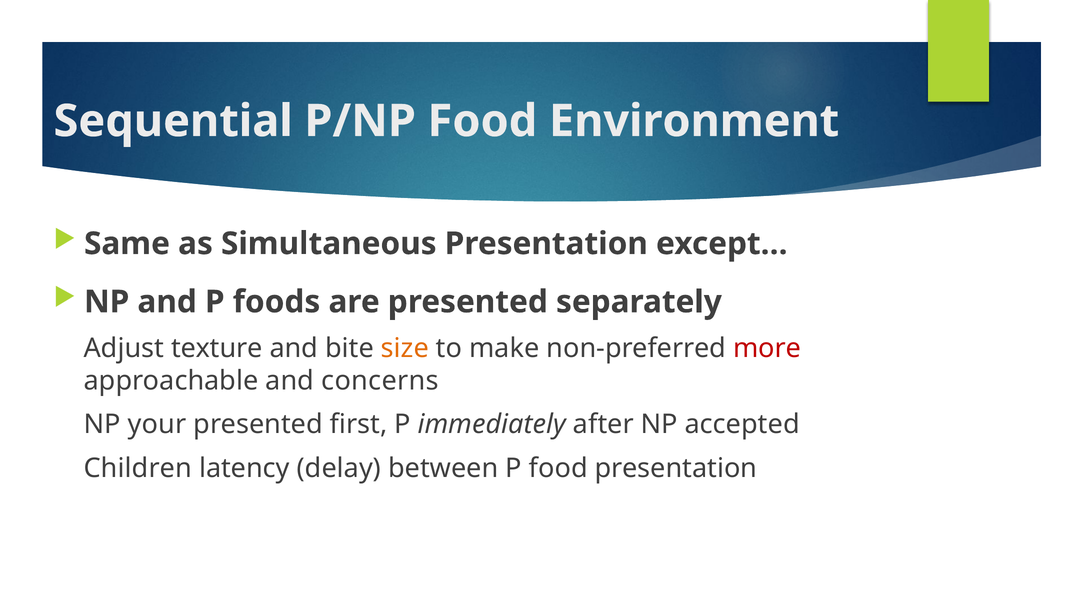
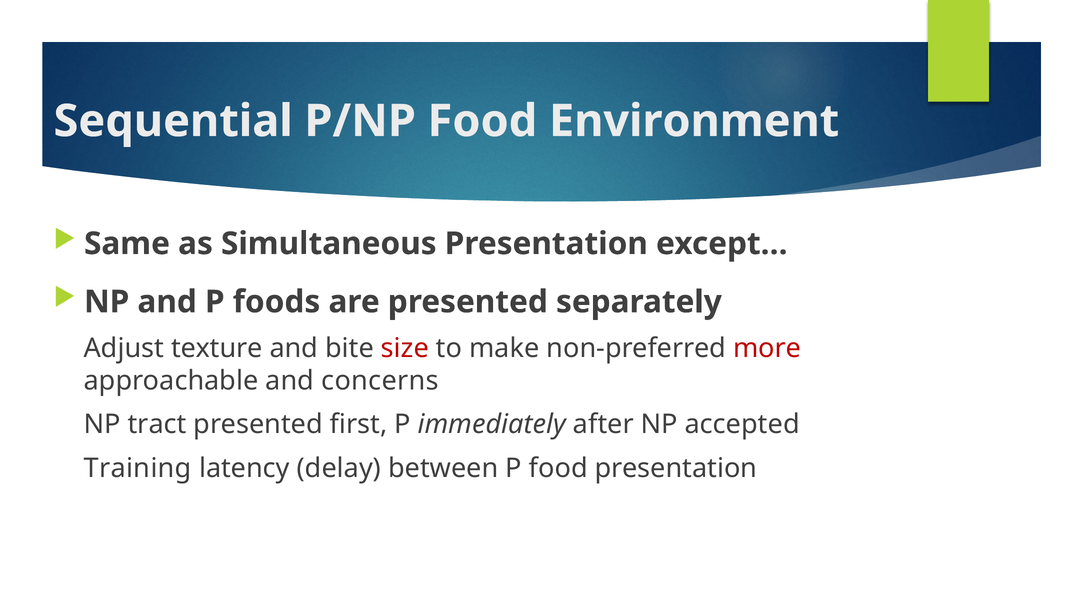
size colour: orange -> red (405, 348)
your: your -> tract (157, 424)
Children: Children -> Training (138, 468)
